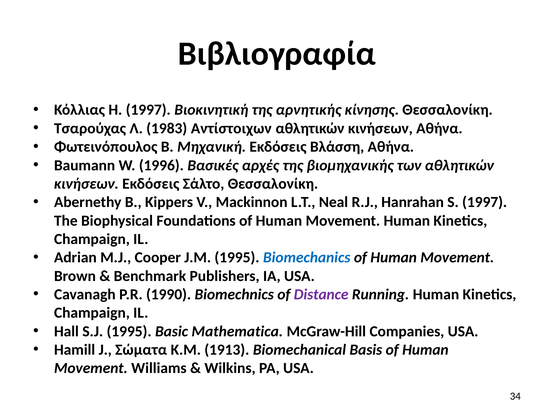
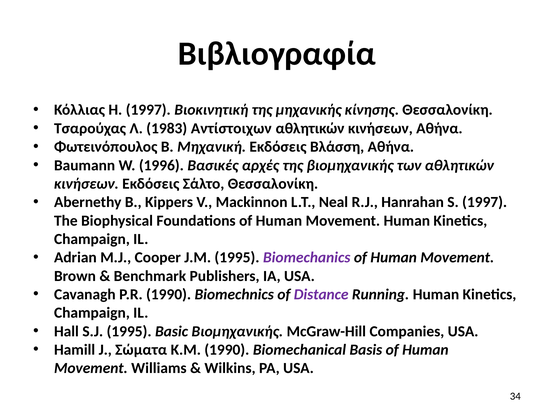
αρνητικής: αρνητικής -> μηχανικής (309, 110)
Biomechanics colour: blue -> purple (307, 258)
Basic Mathematica: Mathematica -> Βιομηχανικής (237, 332)
K.M 1913: 1913 -> 1990 (227, 350)
